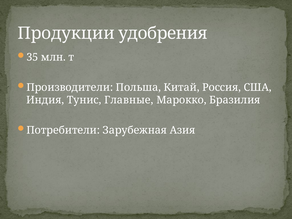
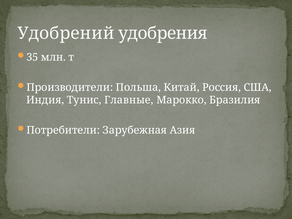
Продукции: Продукции -> Удобрений (66, 33)
